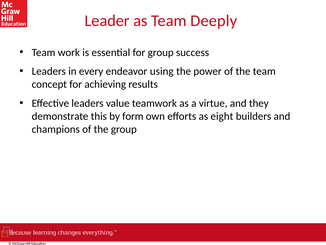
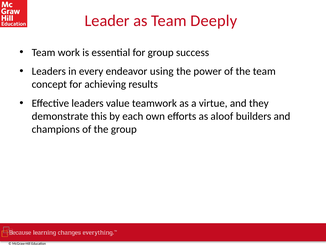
form: form -> each (133, 116)
eight: eight -> aloof (222, 116)
